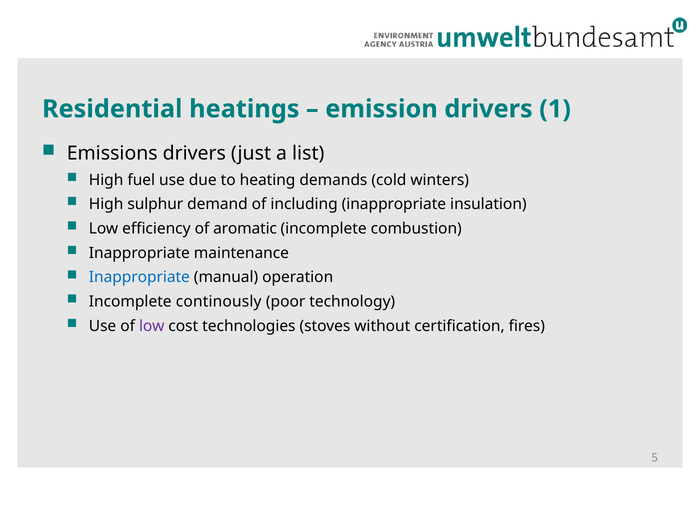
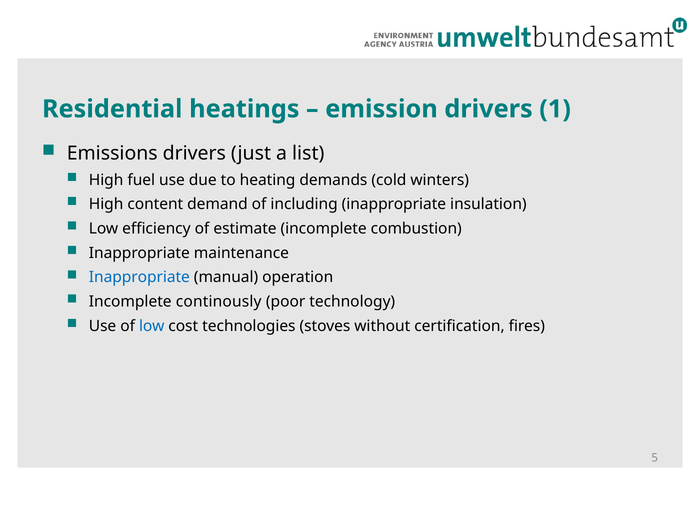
sulphur: sulphur -> content (155, 204)
aromatic: aromatic -> estimate (245, 229)
low colour: purple -> blue (152, 326)
